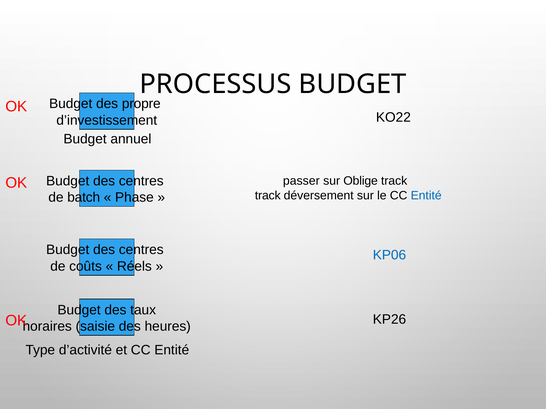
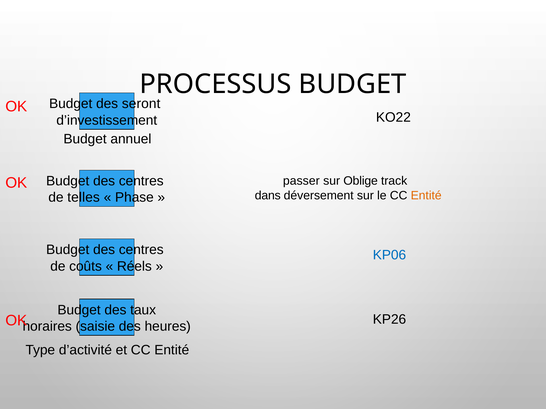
propre: propre -> seront (141, 104)
track: track -> dans (268, 196)
Entité colour: blue -> orange (426, 196)
batch: batch -> telles (84, 198)
